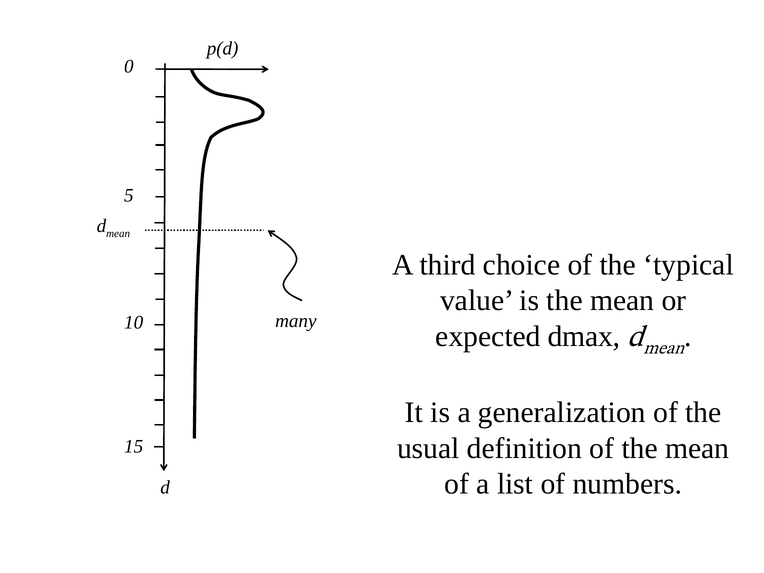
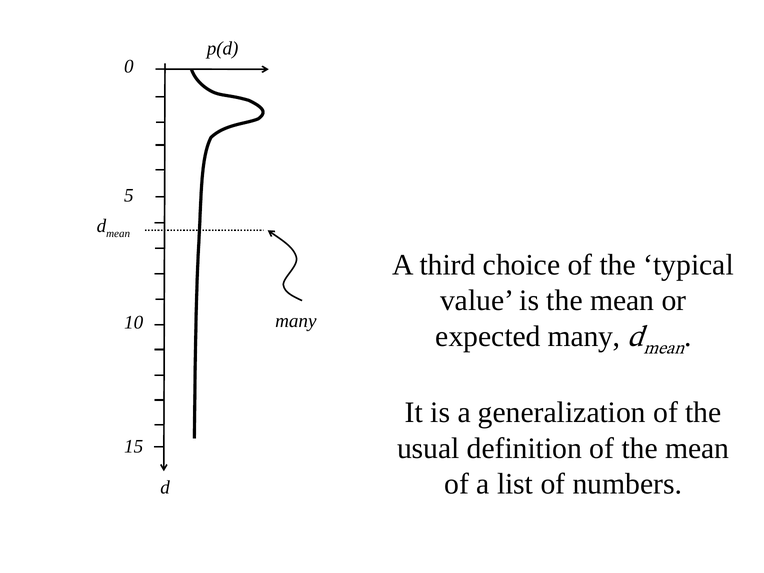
expected dmax: dmax -> many (584, 336)
